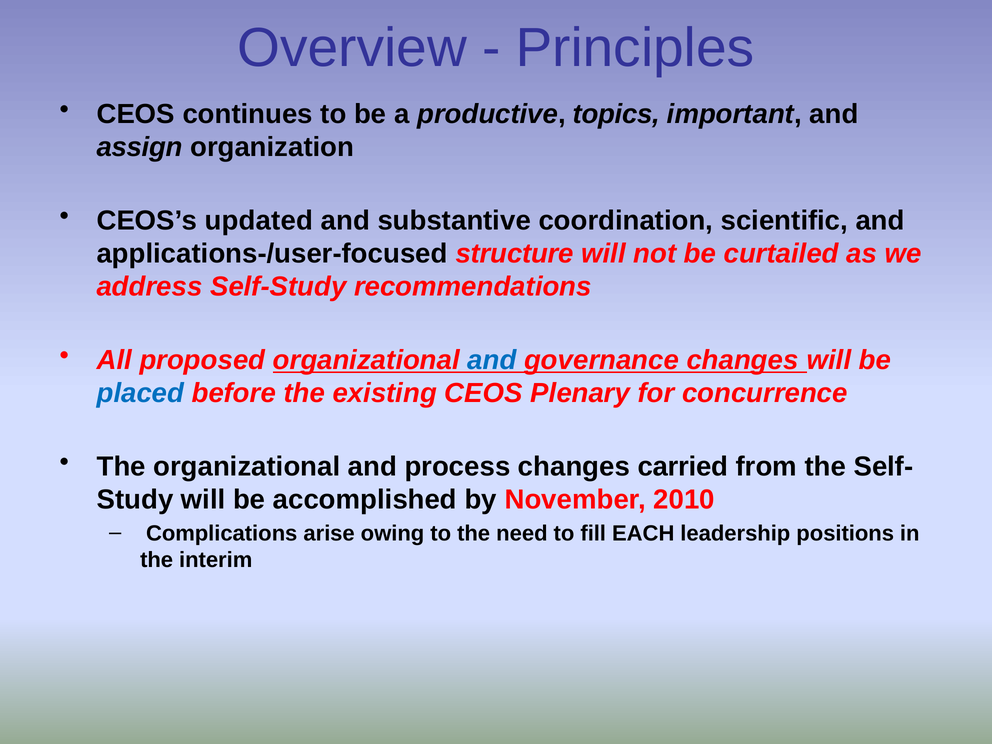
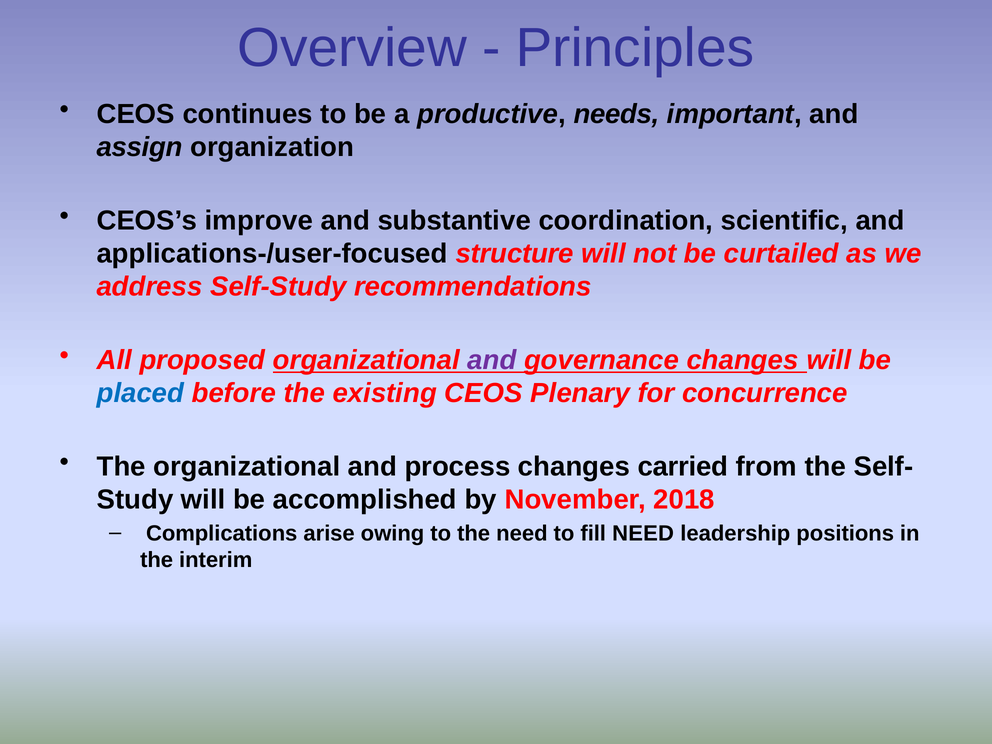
topics: topics -> needs (617, 114)
updated: updated -> improve (259, 221)
and colour: blue -> purple (492, 360)
2010: 2010 -> 2018 (684, 500)
fill EACH: EACH -> NEED (643, 533)
